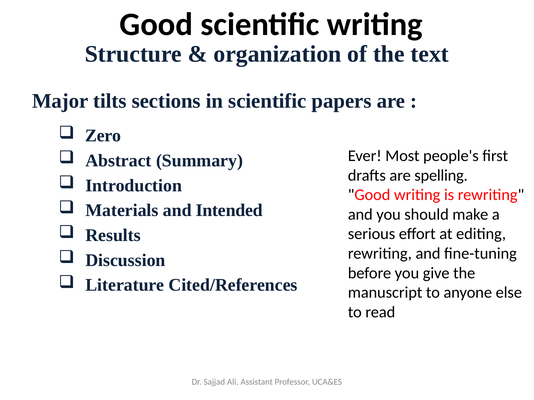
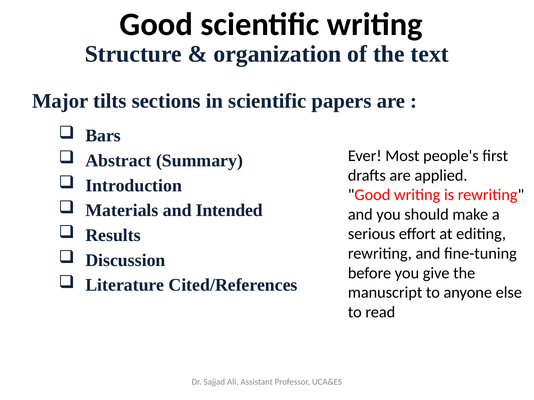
Zero: Zero -> Bars (103, 136)
spelling: spelling -> applied (441, 176)
